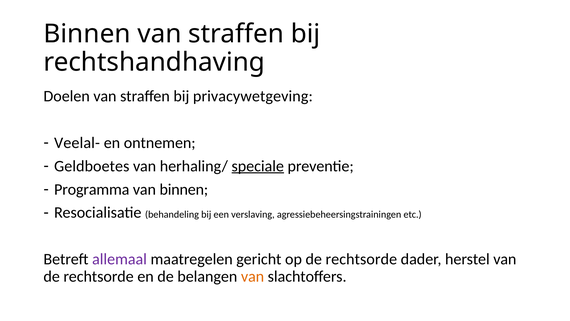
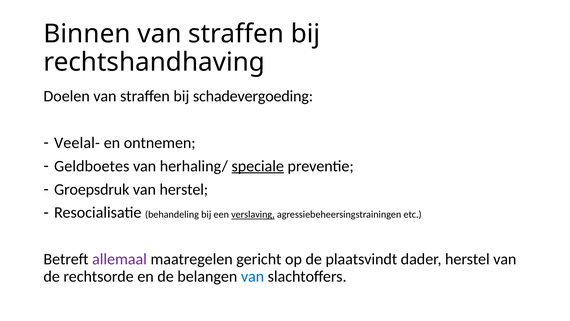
privacywetgeving: privacywetgeving -> schadevergoeding (253, 96)
Programma: Programma -> Groepsdruk (92, 189)
van binnen: binnen -> herstel (184, 189)
verslaving underline: none -> present (253, 214)
op de rechtsorde: rechtsorde -> plaatsvindt (361, 259)
van colour: orange -> blue (253, 276)
